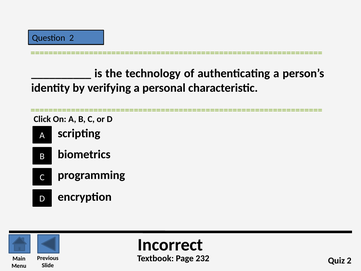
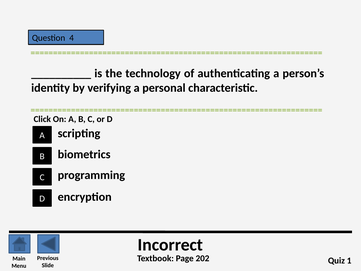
Question 2: 2 -> 4 (72, 38)
232: 232 -> 202 (203, 258)
Quiz 2: 2 -> 1 (349, 261)
